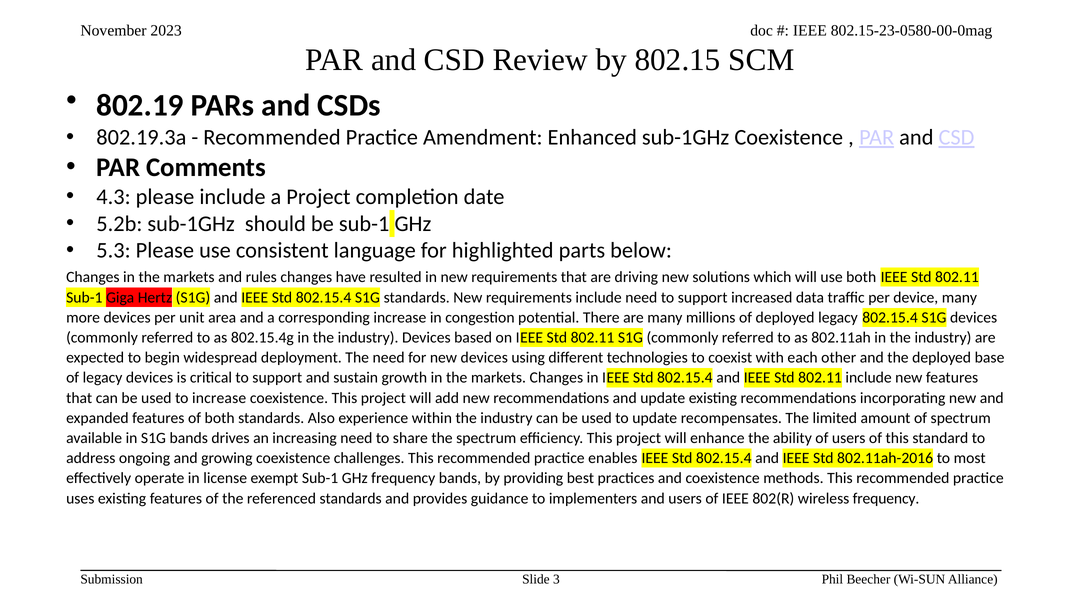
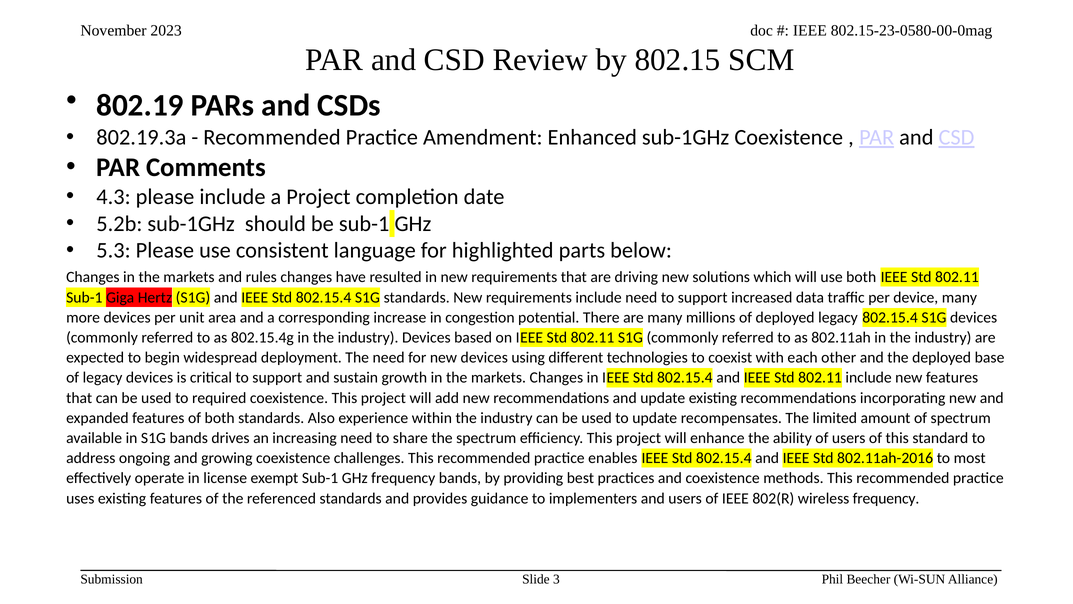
to increase: increase -> required (219, 398)
